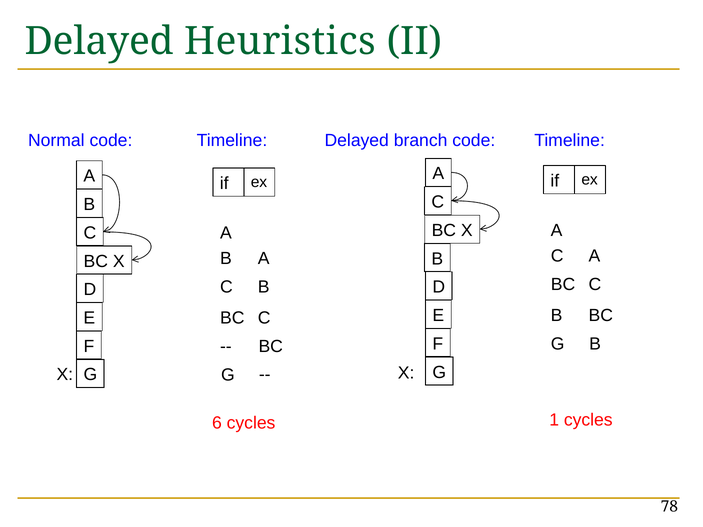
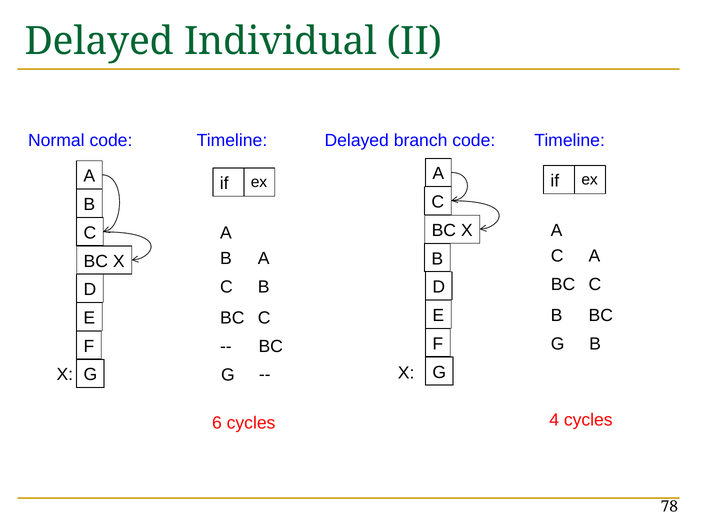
Heuristics: Heuristics -> Individual (280, 41)
1: 1 -> 4 (554, 420)
